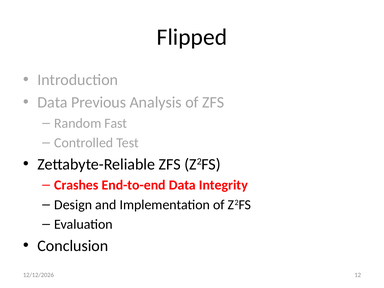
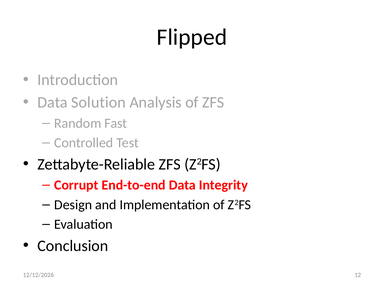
Previous: Previous -> Solution (98, 102)
Crashes: Crashes -> Corrupt (76, 185)
